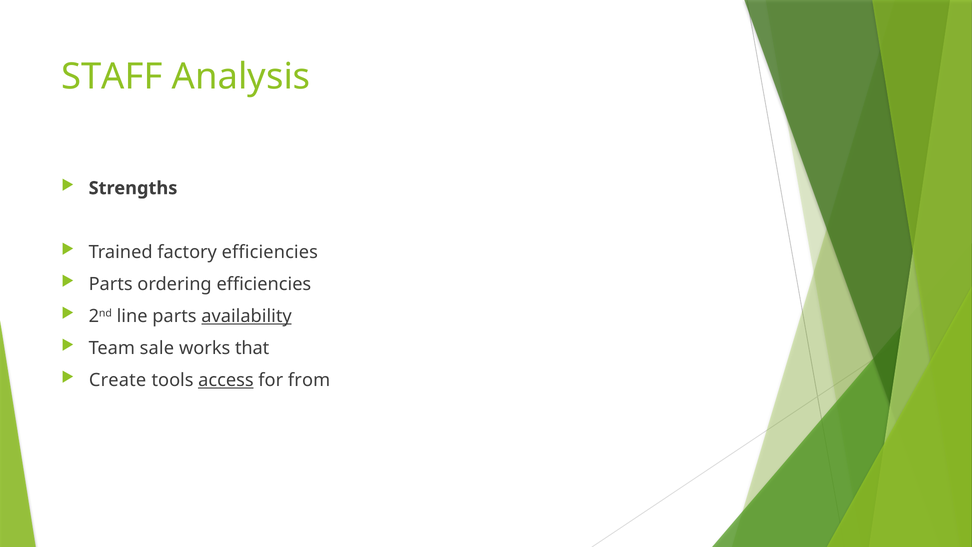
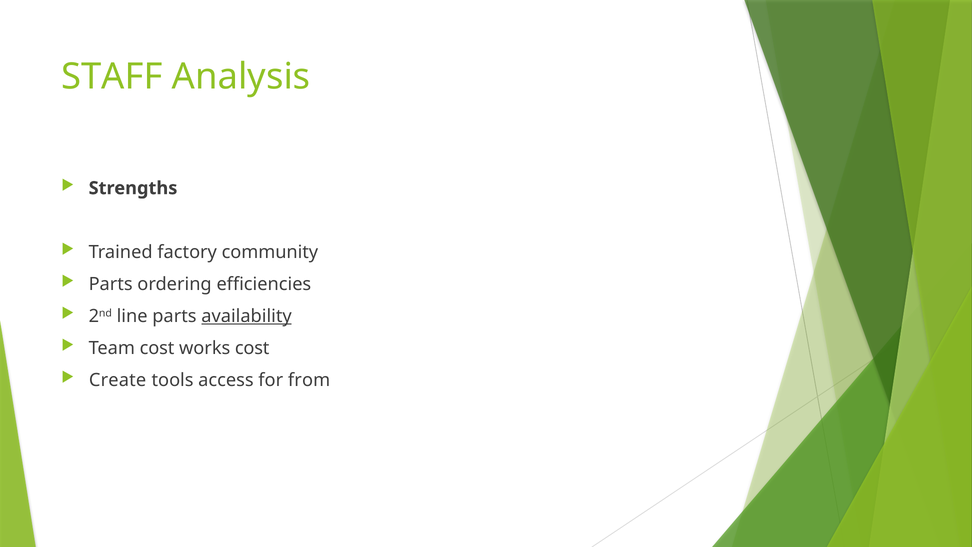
factory efficiencies: efficiencies -> community (270, 252)
Team sale: sale -> cost (157, 348)
works that: that -> cost (252, 348)
access underline: present -> none (226, 380)
